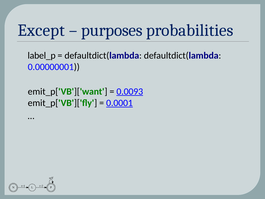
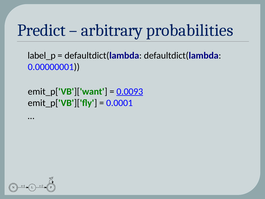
Except: Except -> Predict (41, 30)
purposes: purposes -> arbitrary (112, 30)
0.0001 underline: present -> none (119, 103)
